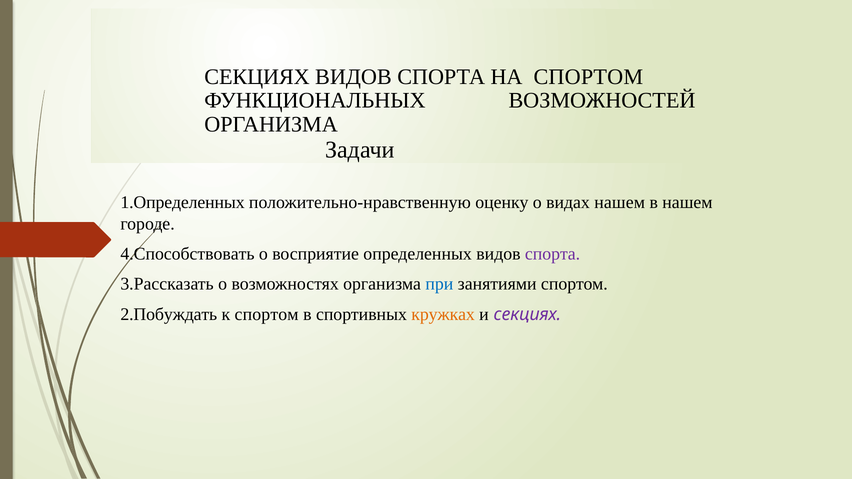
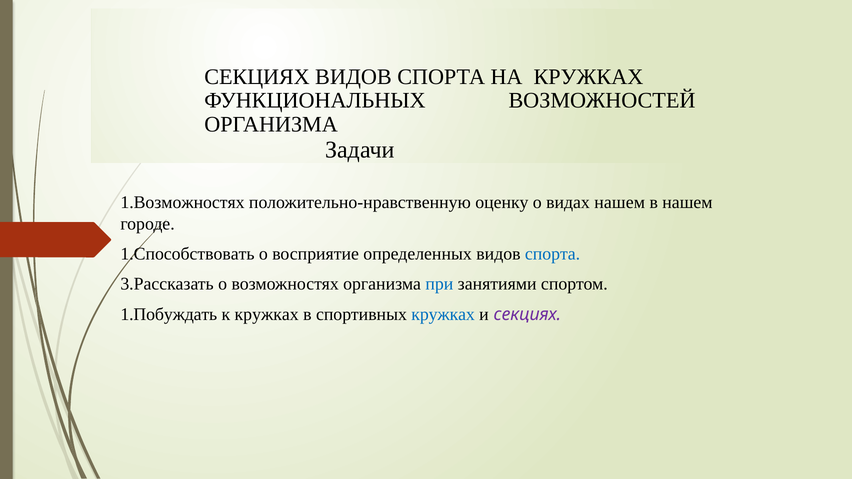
НА СПОРТОМ: СПОРТОМ -> КРУЖКАХ (588, 77)
1.Определенных: 1.Определенных -> 1.Возможностях (182, 202)
4.Способствовать: 4.Способствовать -> 1.Способствовать (187, 254)
спорта colour: purple -> blue (553, 254)
2.Побуждать: 2.Побуждать -> 1.Побуждать (169, 314)
к спортом: спортом -> кружках (267, 314)
кружках colour: orange -> blue (443, 314)
